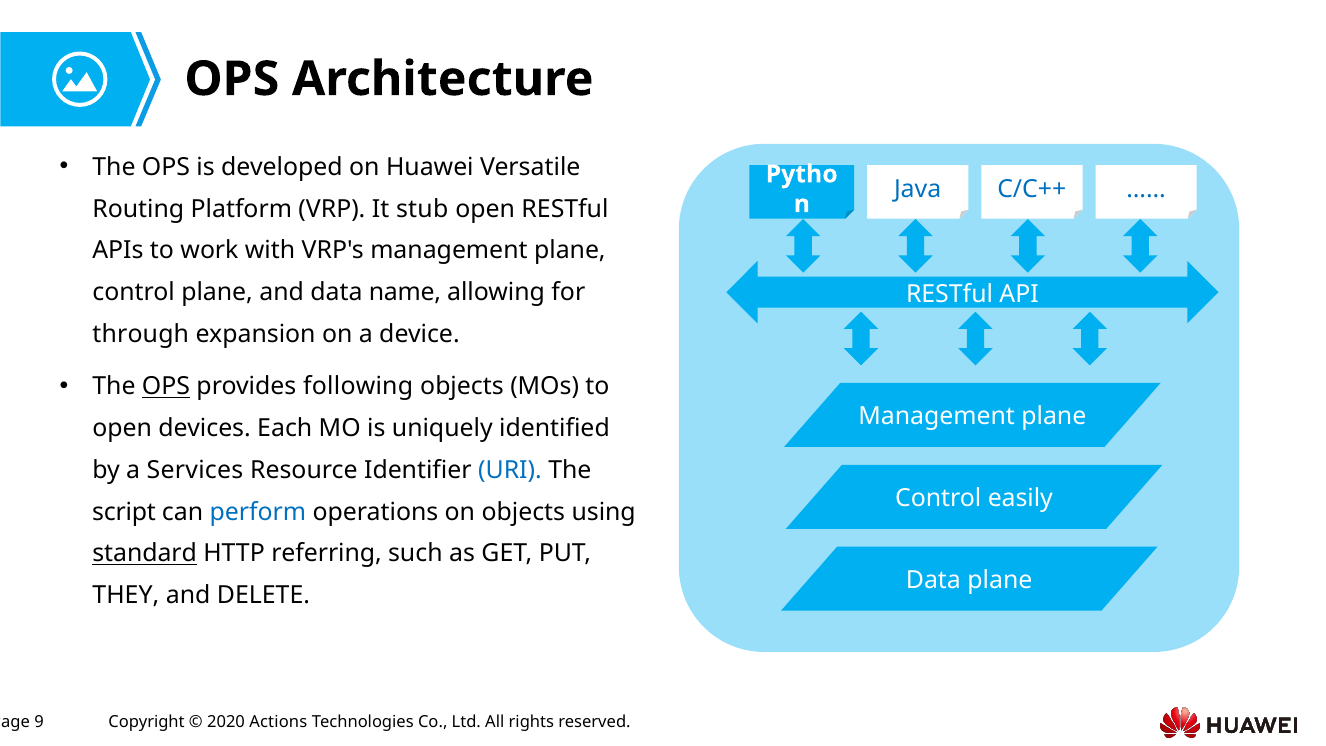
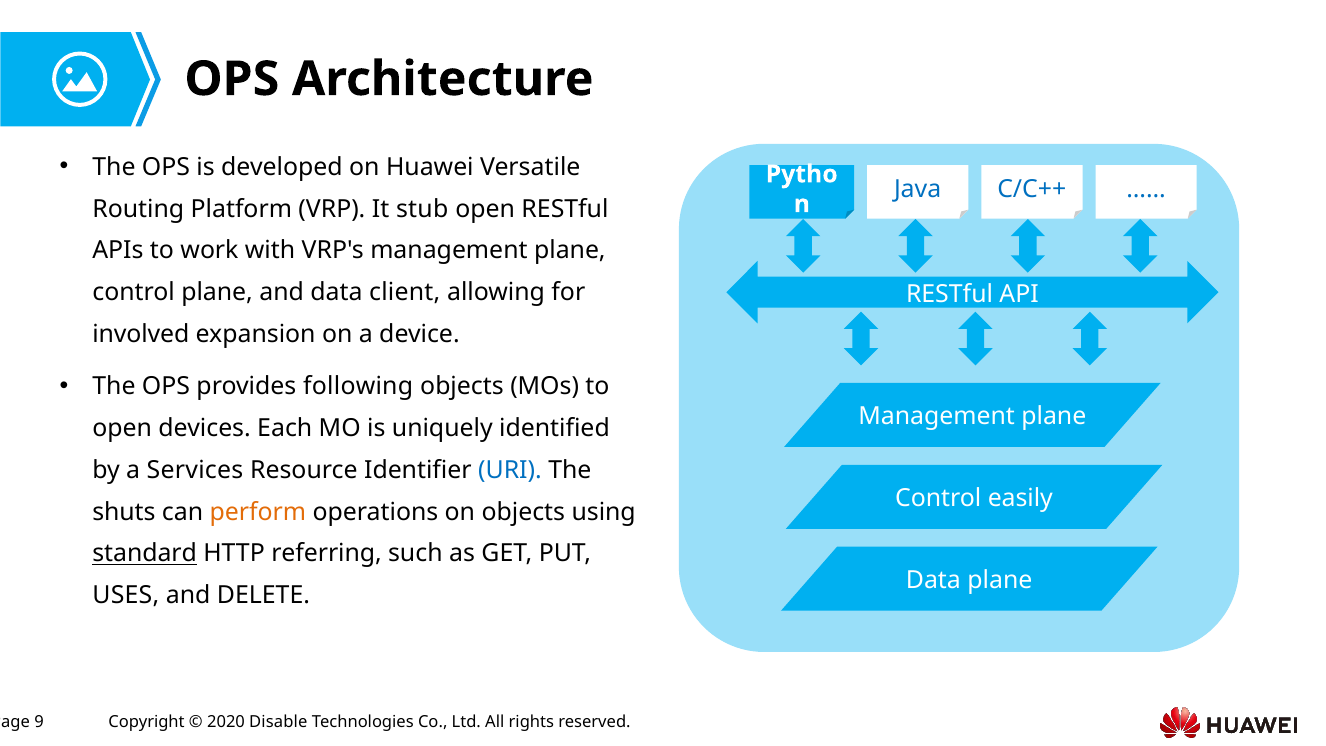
name: name -> client (405, 292)
through: through -> involved (141, 334)
OPS underline: present -> none (166, 387)
script: script -> shuts (124, 512)
perform colour: blue -> orange (258, 512)
THEY: THEY -> USES (126, 595)
Actions: Actions -> Disable (278, 722)
